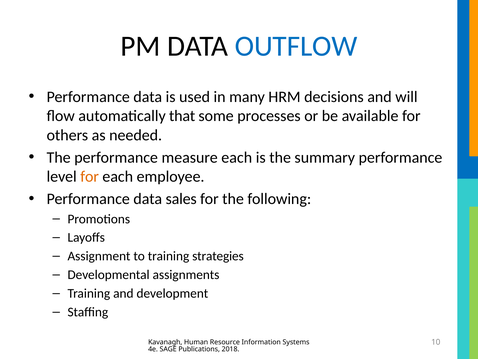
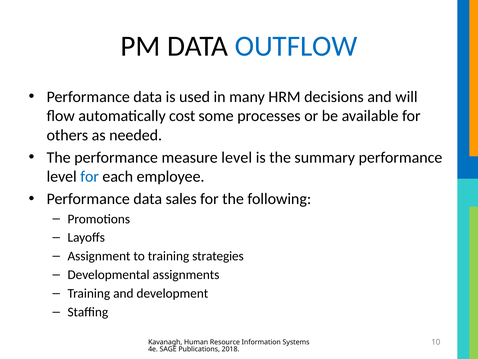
that: that -> cost (182, 116)
measure each: each -> level (237, 157)
for colour: orange -> blue (90, 176)
